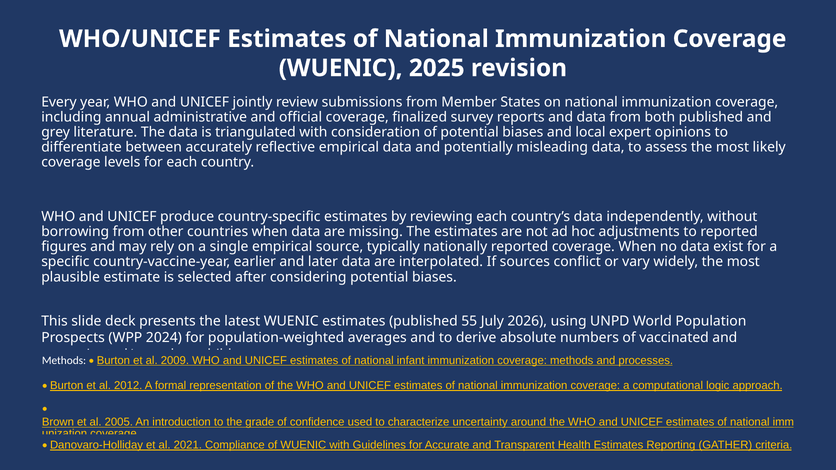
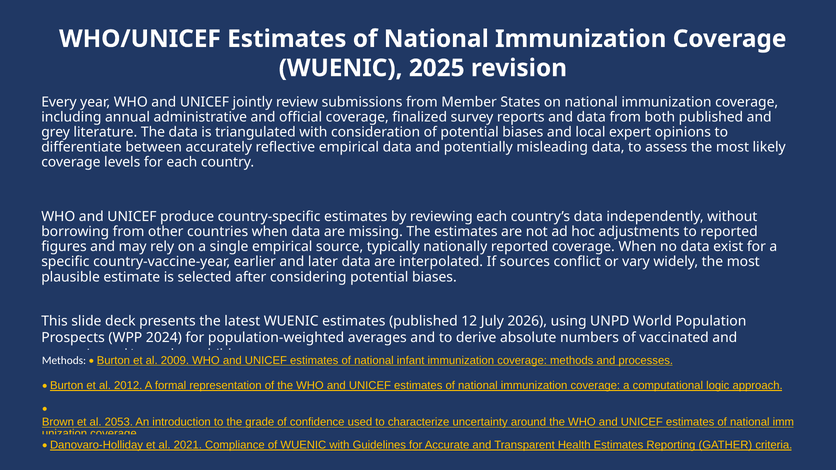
55: 55 -> 12 (469, 321)
2005: 2005 -> 2053 (119, 422)
